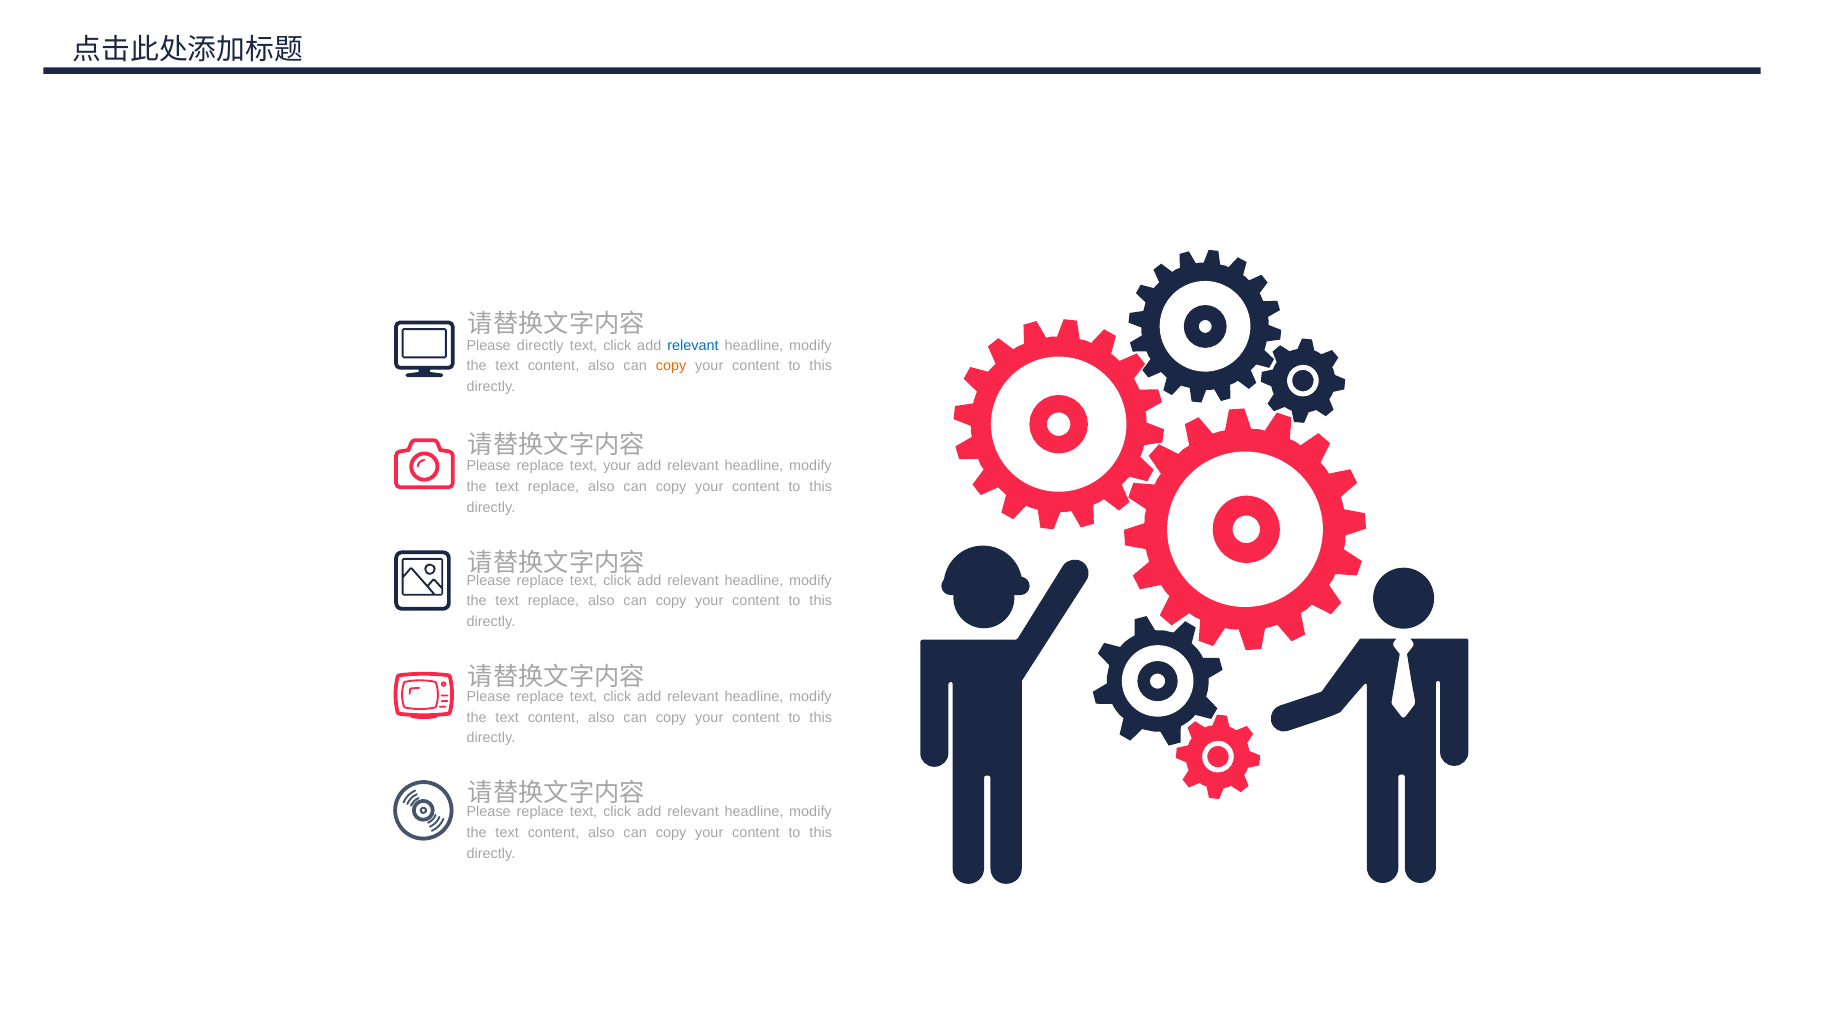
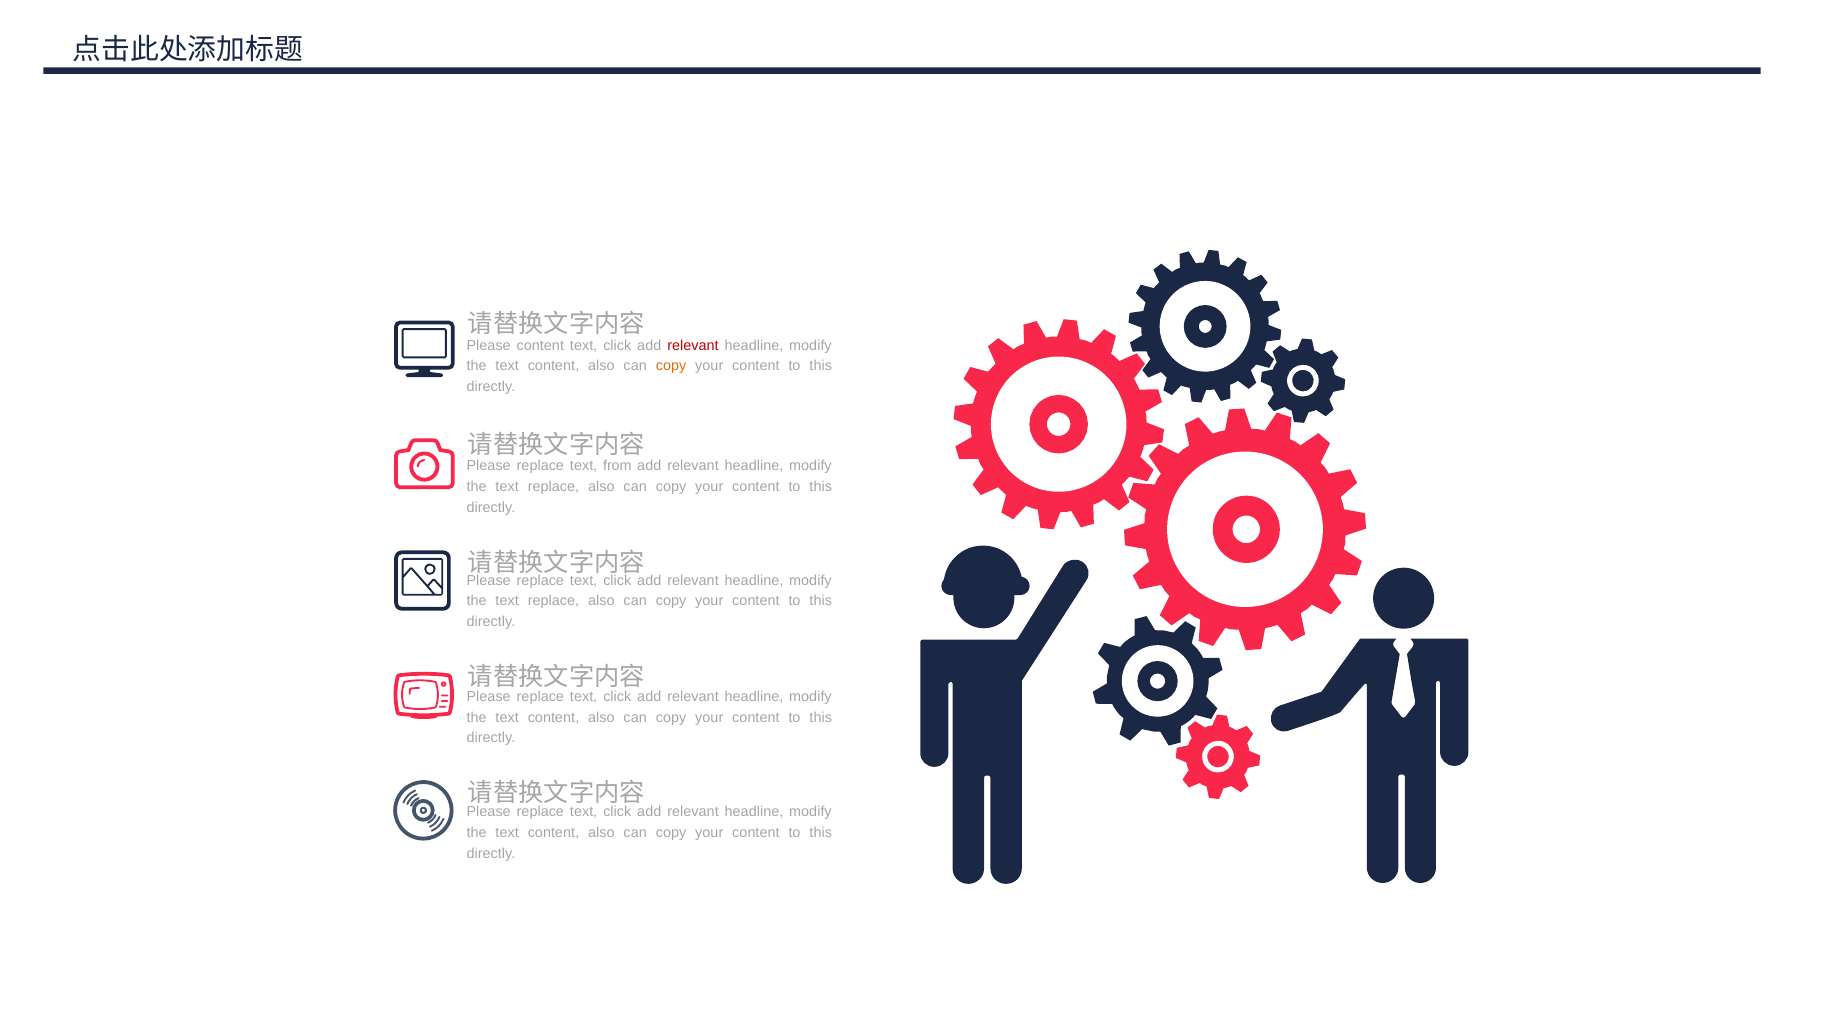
Please directly: directly -> content (540, 345)
relevant colour: blue -> red (693, 345)
text your: your -> from (617, 466)
